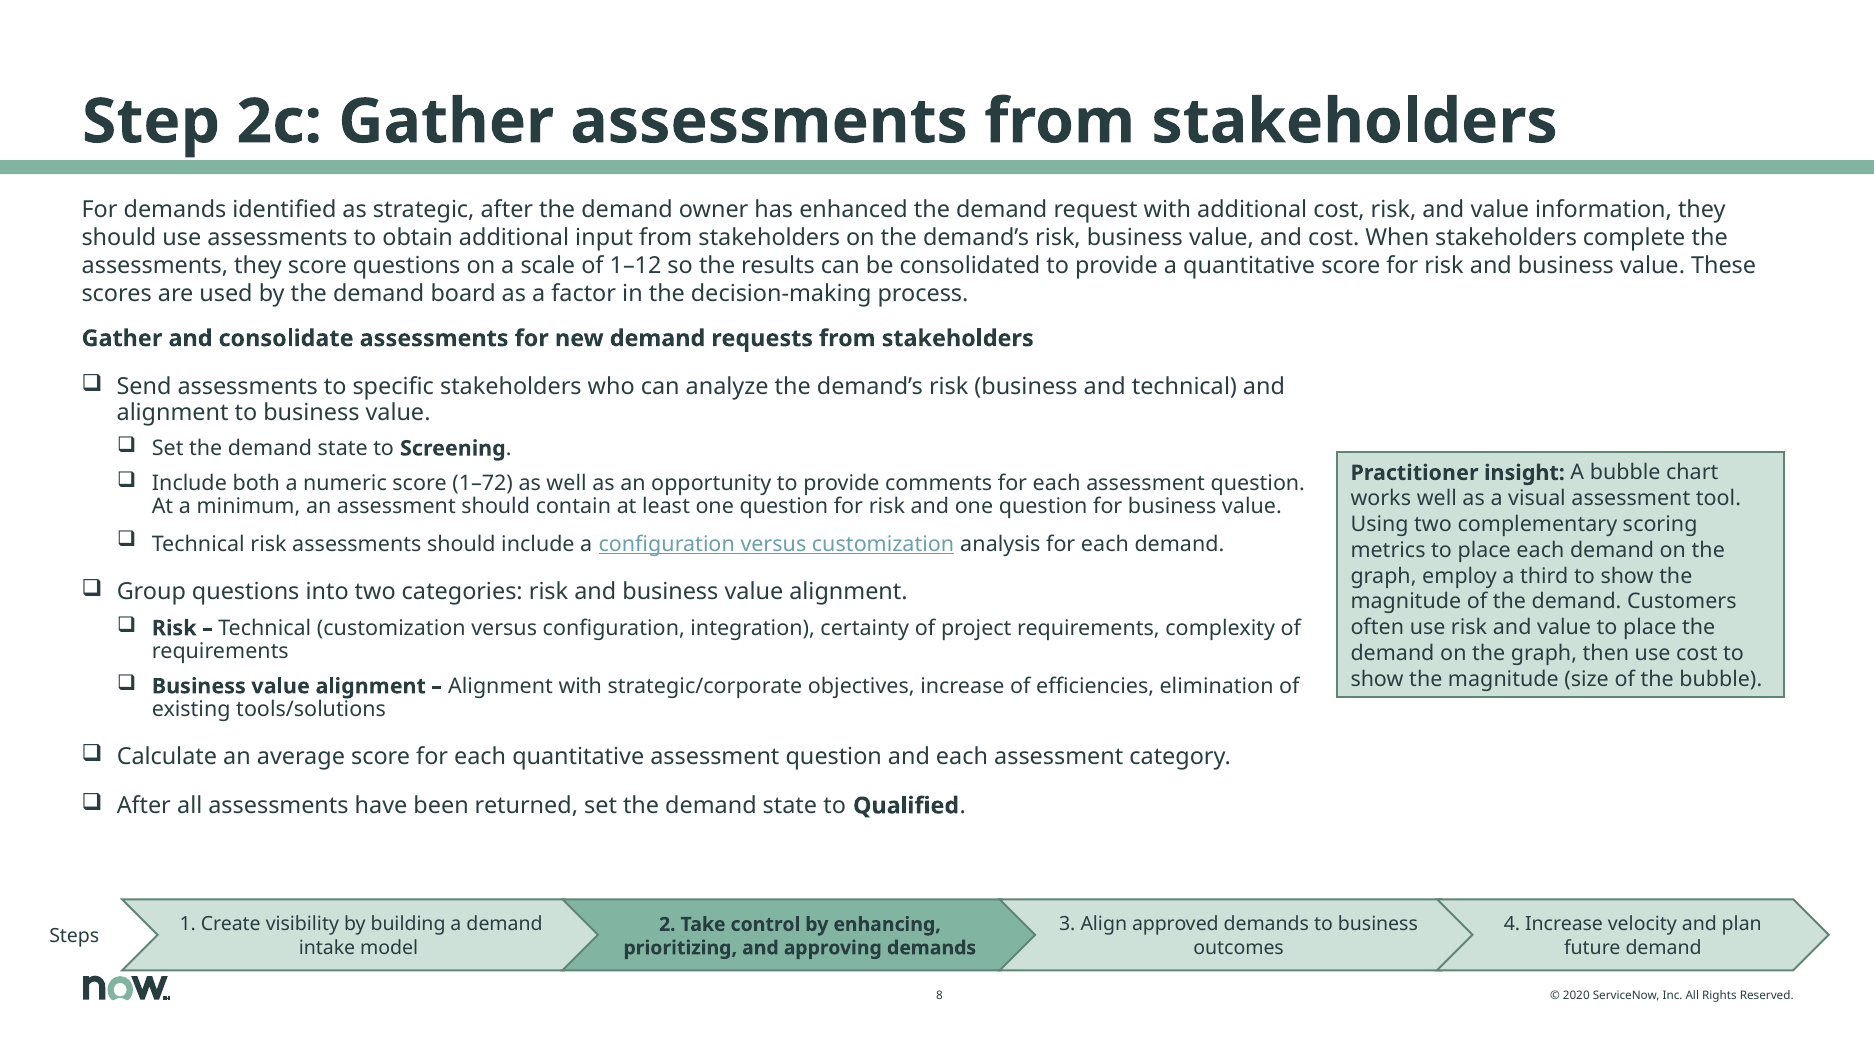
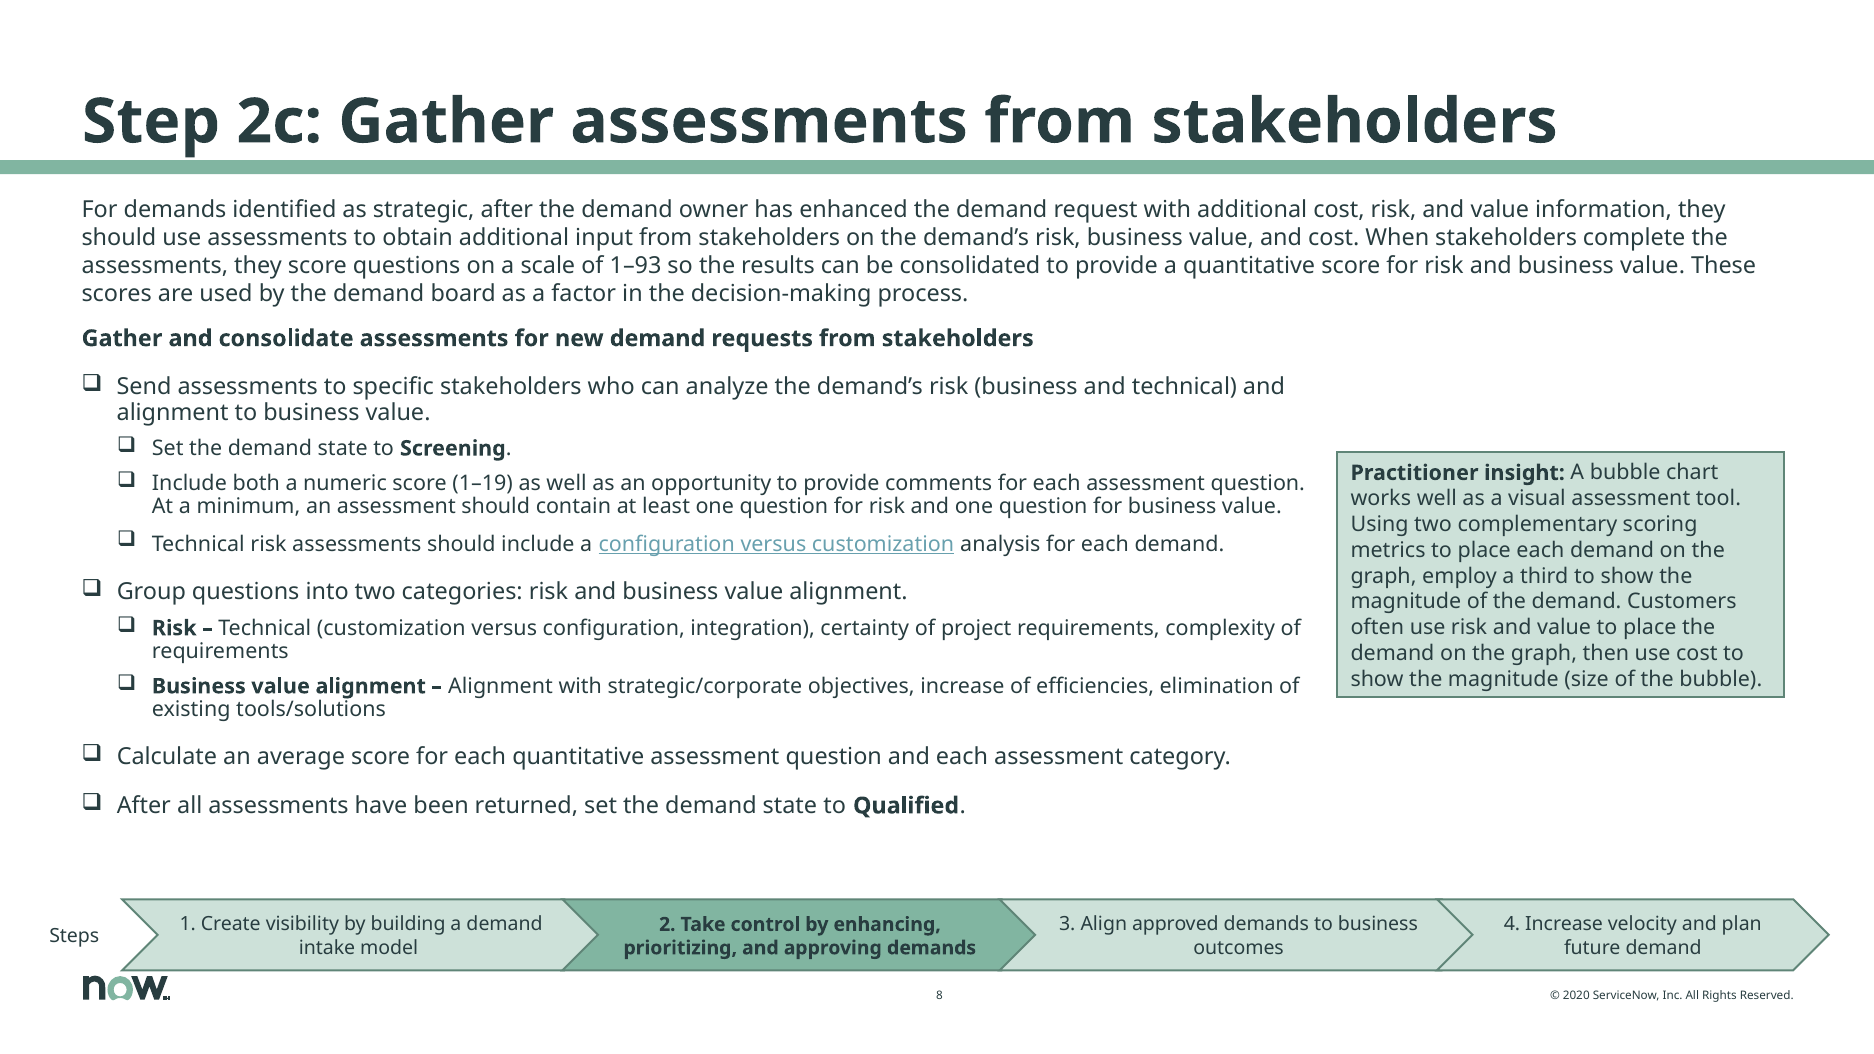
1–12: 1–12 -> 1–93 (636, 266)
1–72: 1–72 -> 1–19 (483, 484)
